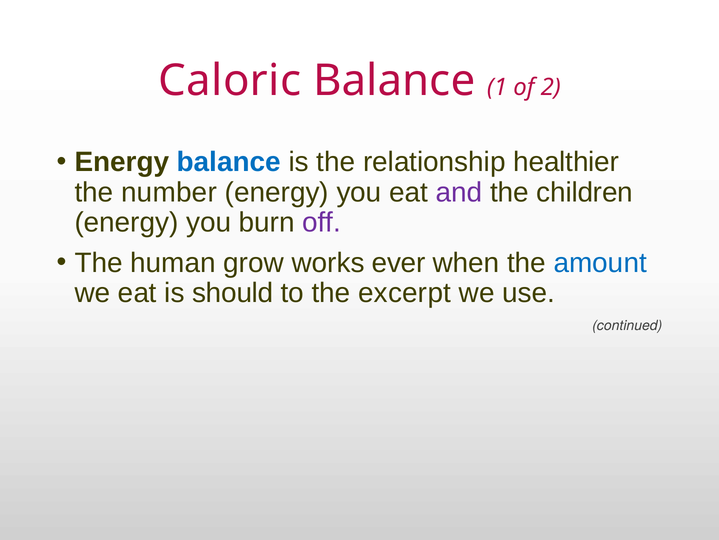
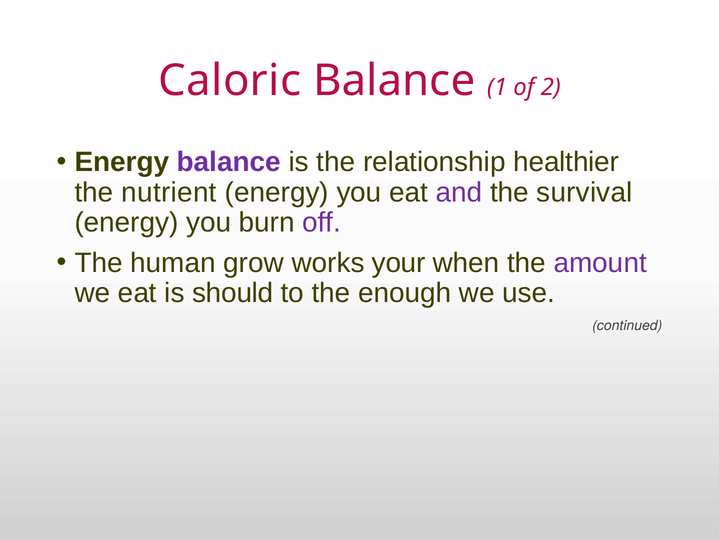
balance colour: blue -> purple (229, 162)
number: number -> nutrient (169, 192)
children: children -> survival (584, 192)
ever: ever -> your (399, 262)
amount colour: blue -> purple (600, 262)
excerpt: excerpt -> enough (405, 293)
